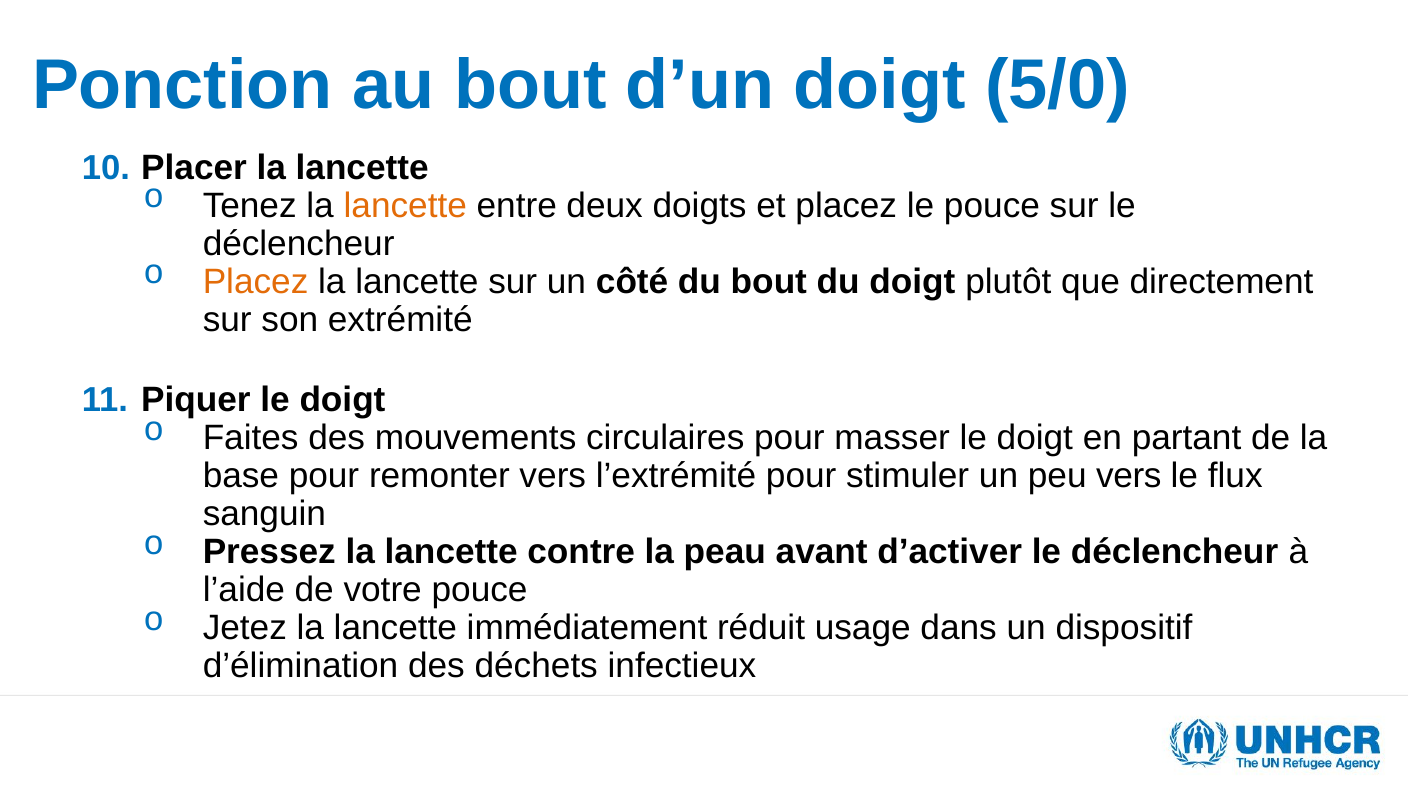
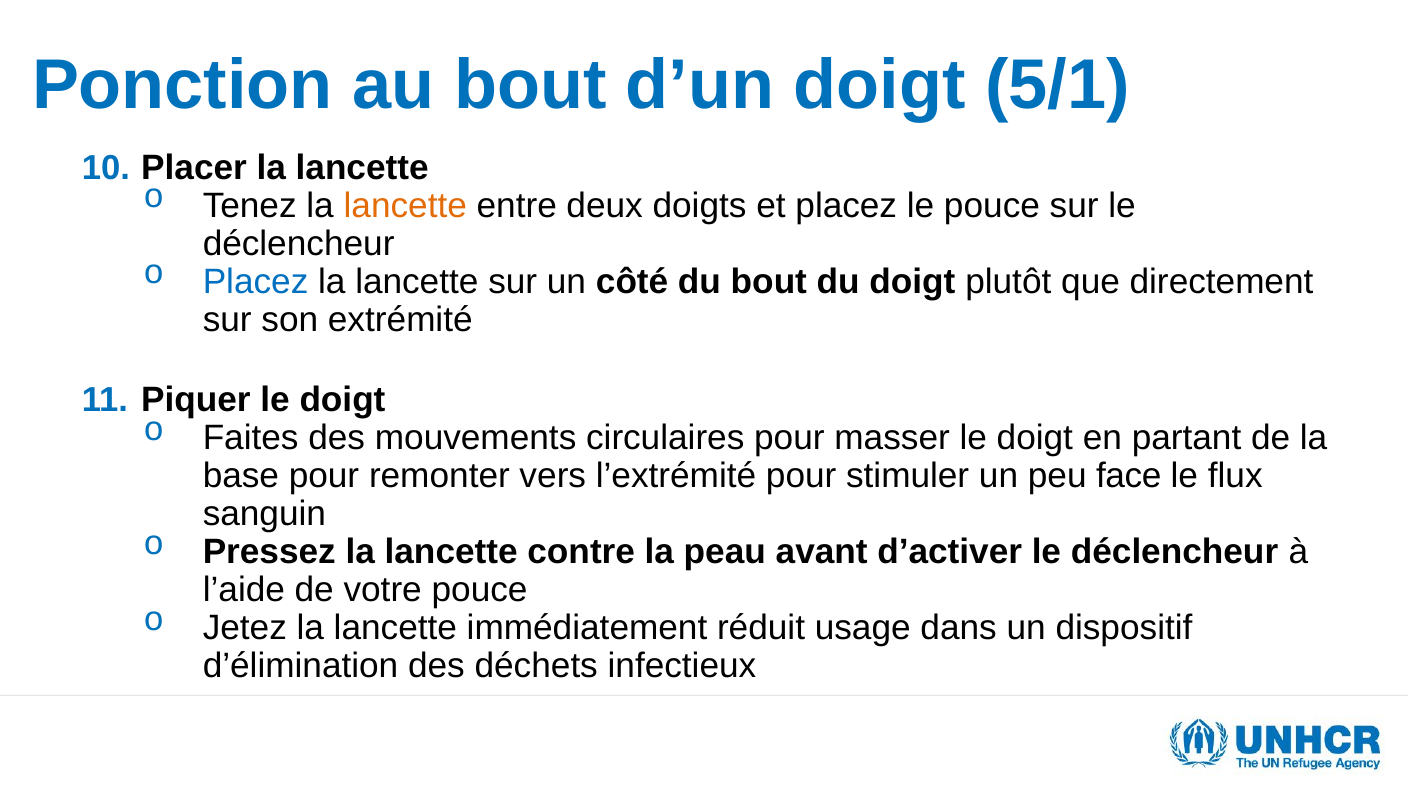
5/0: 5/0 -> 5/1 (1057, 86)
Placez colour: orange -> blue (256, 281)
peu vers: vers -> face (1129, 476)
